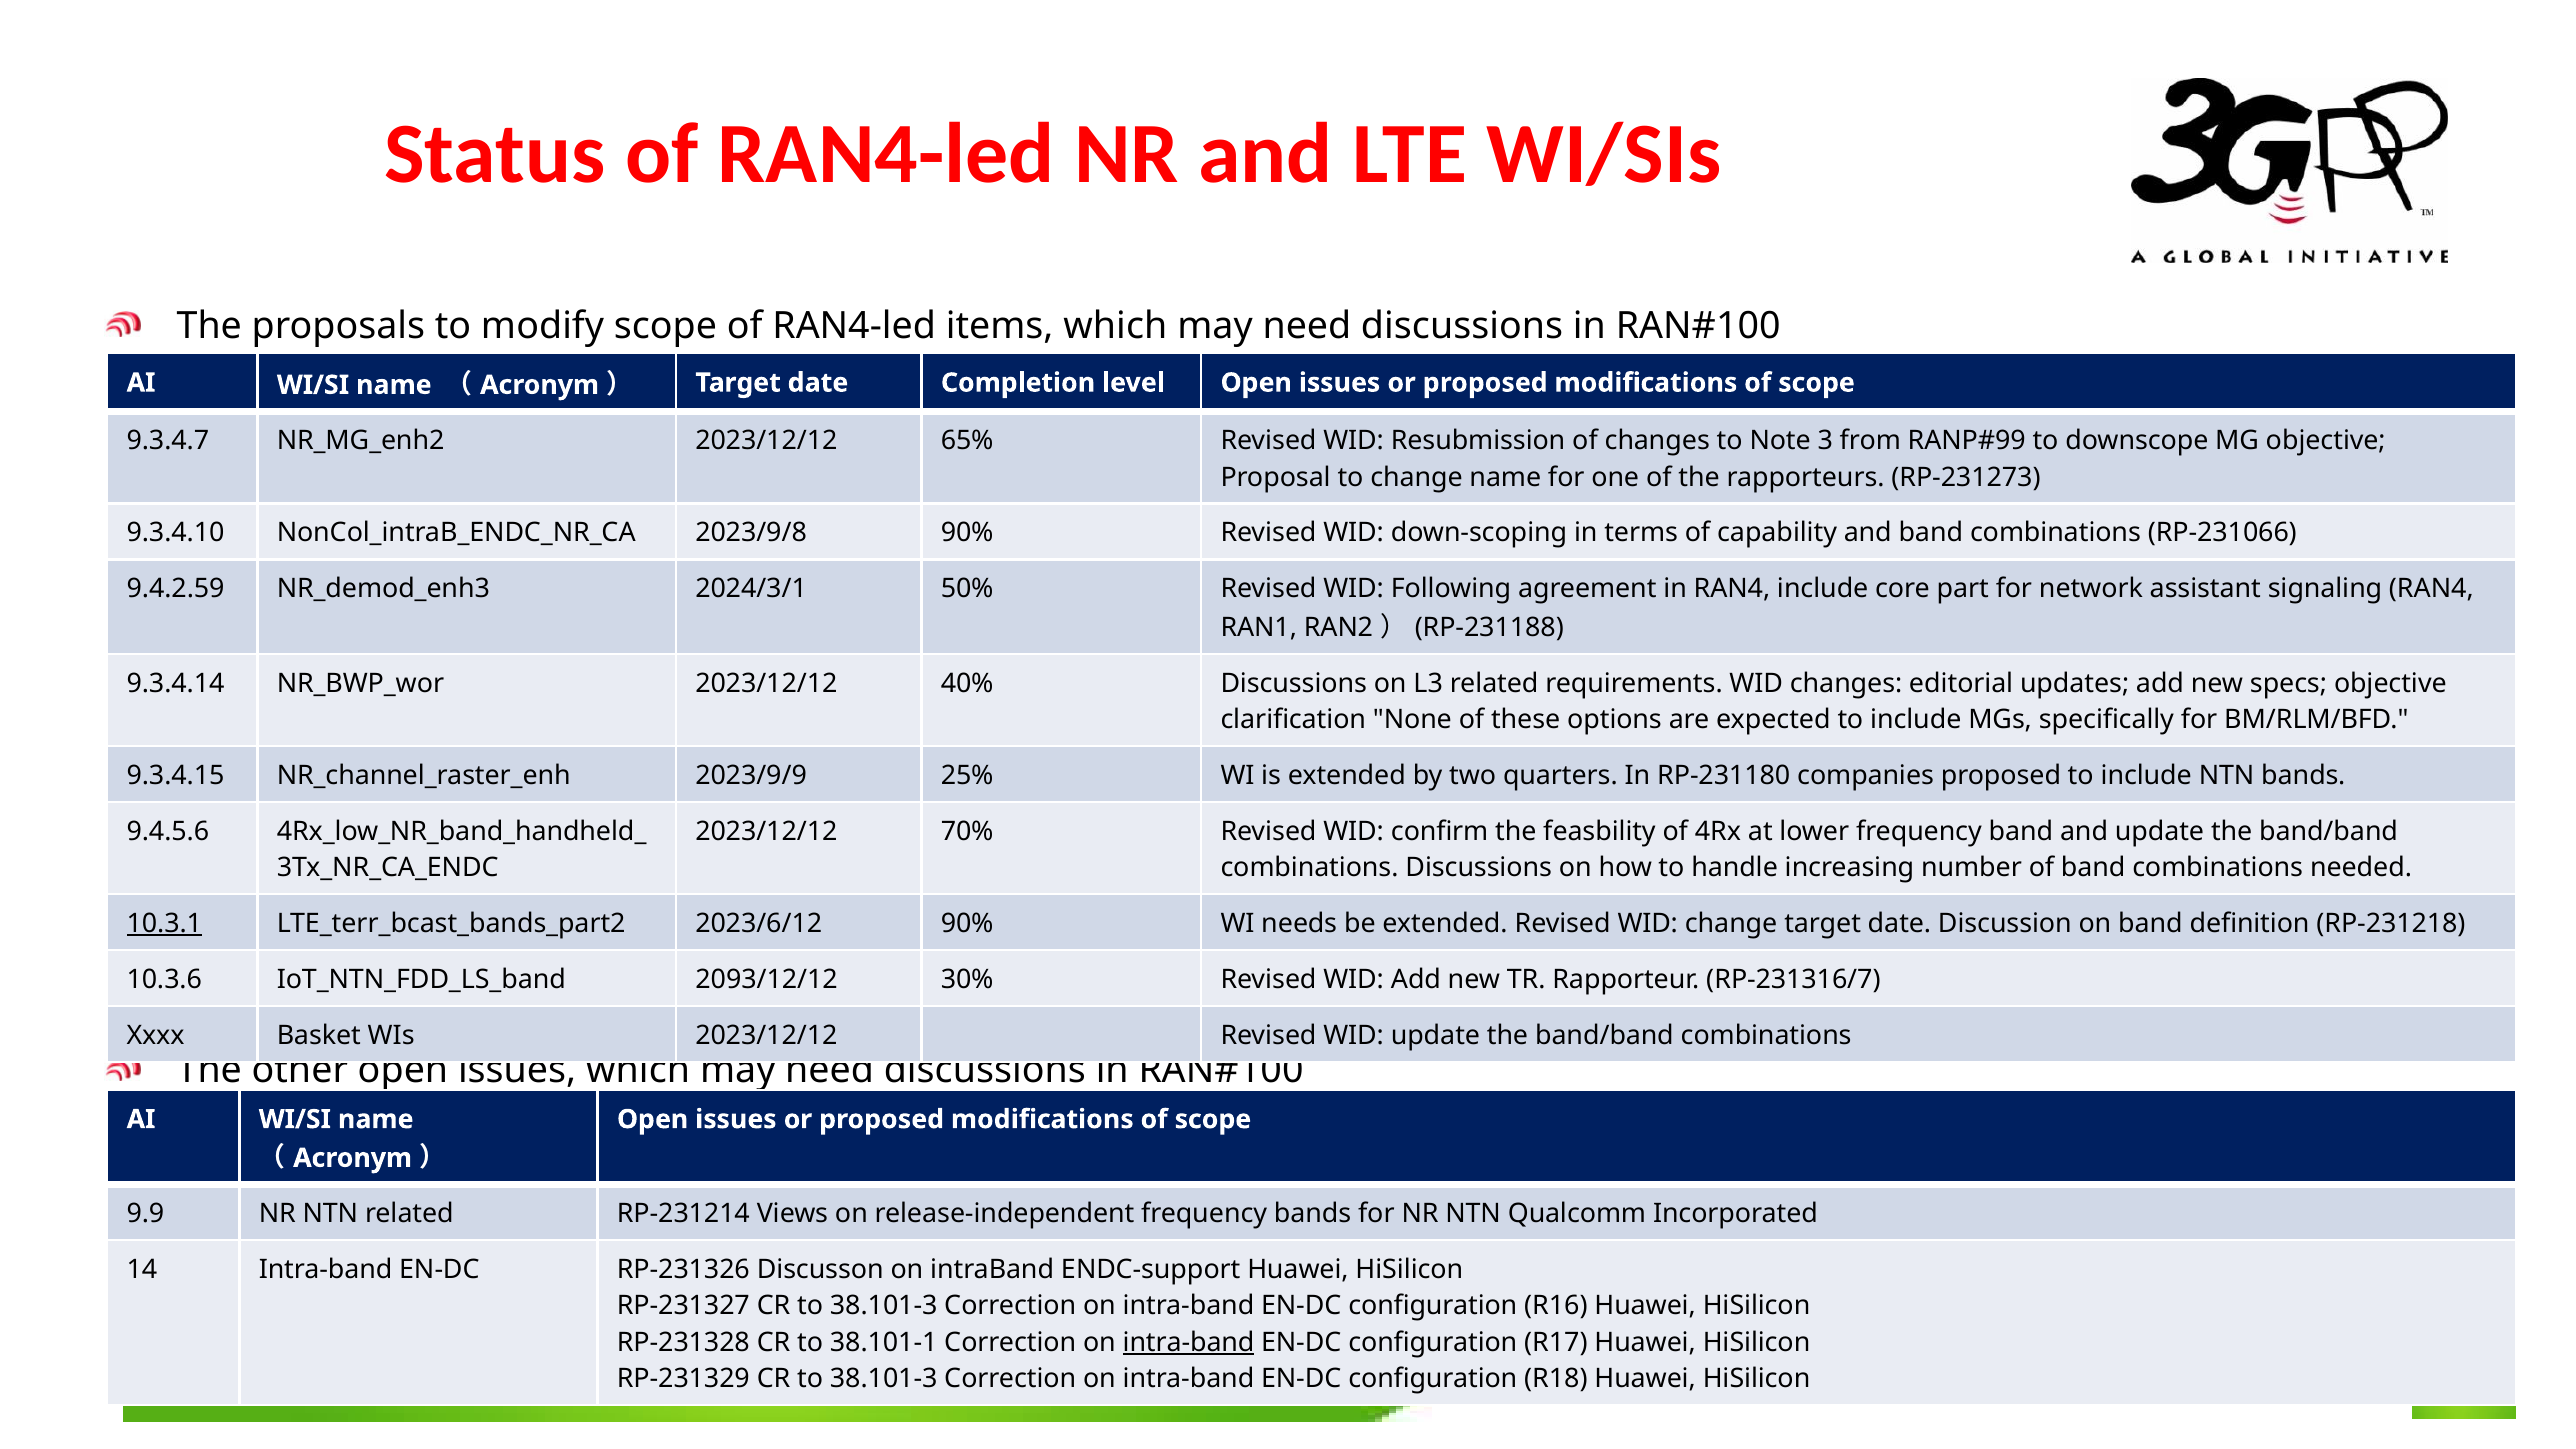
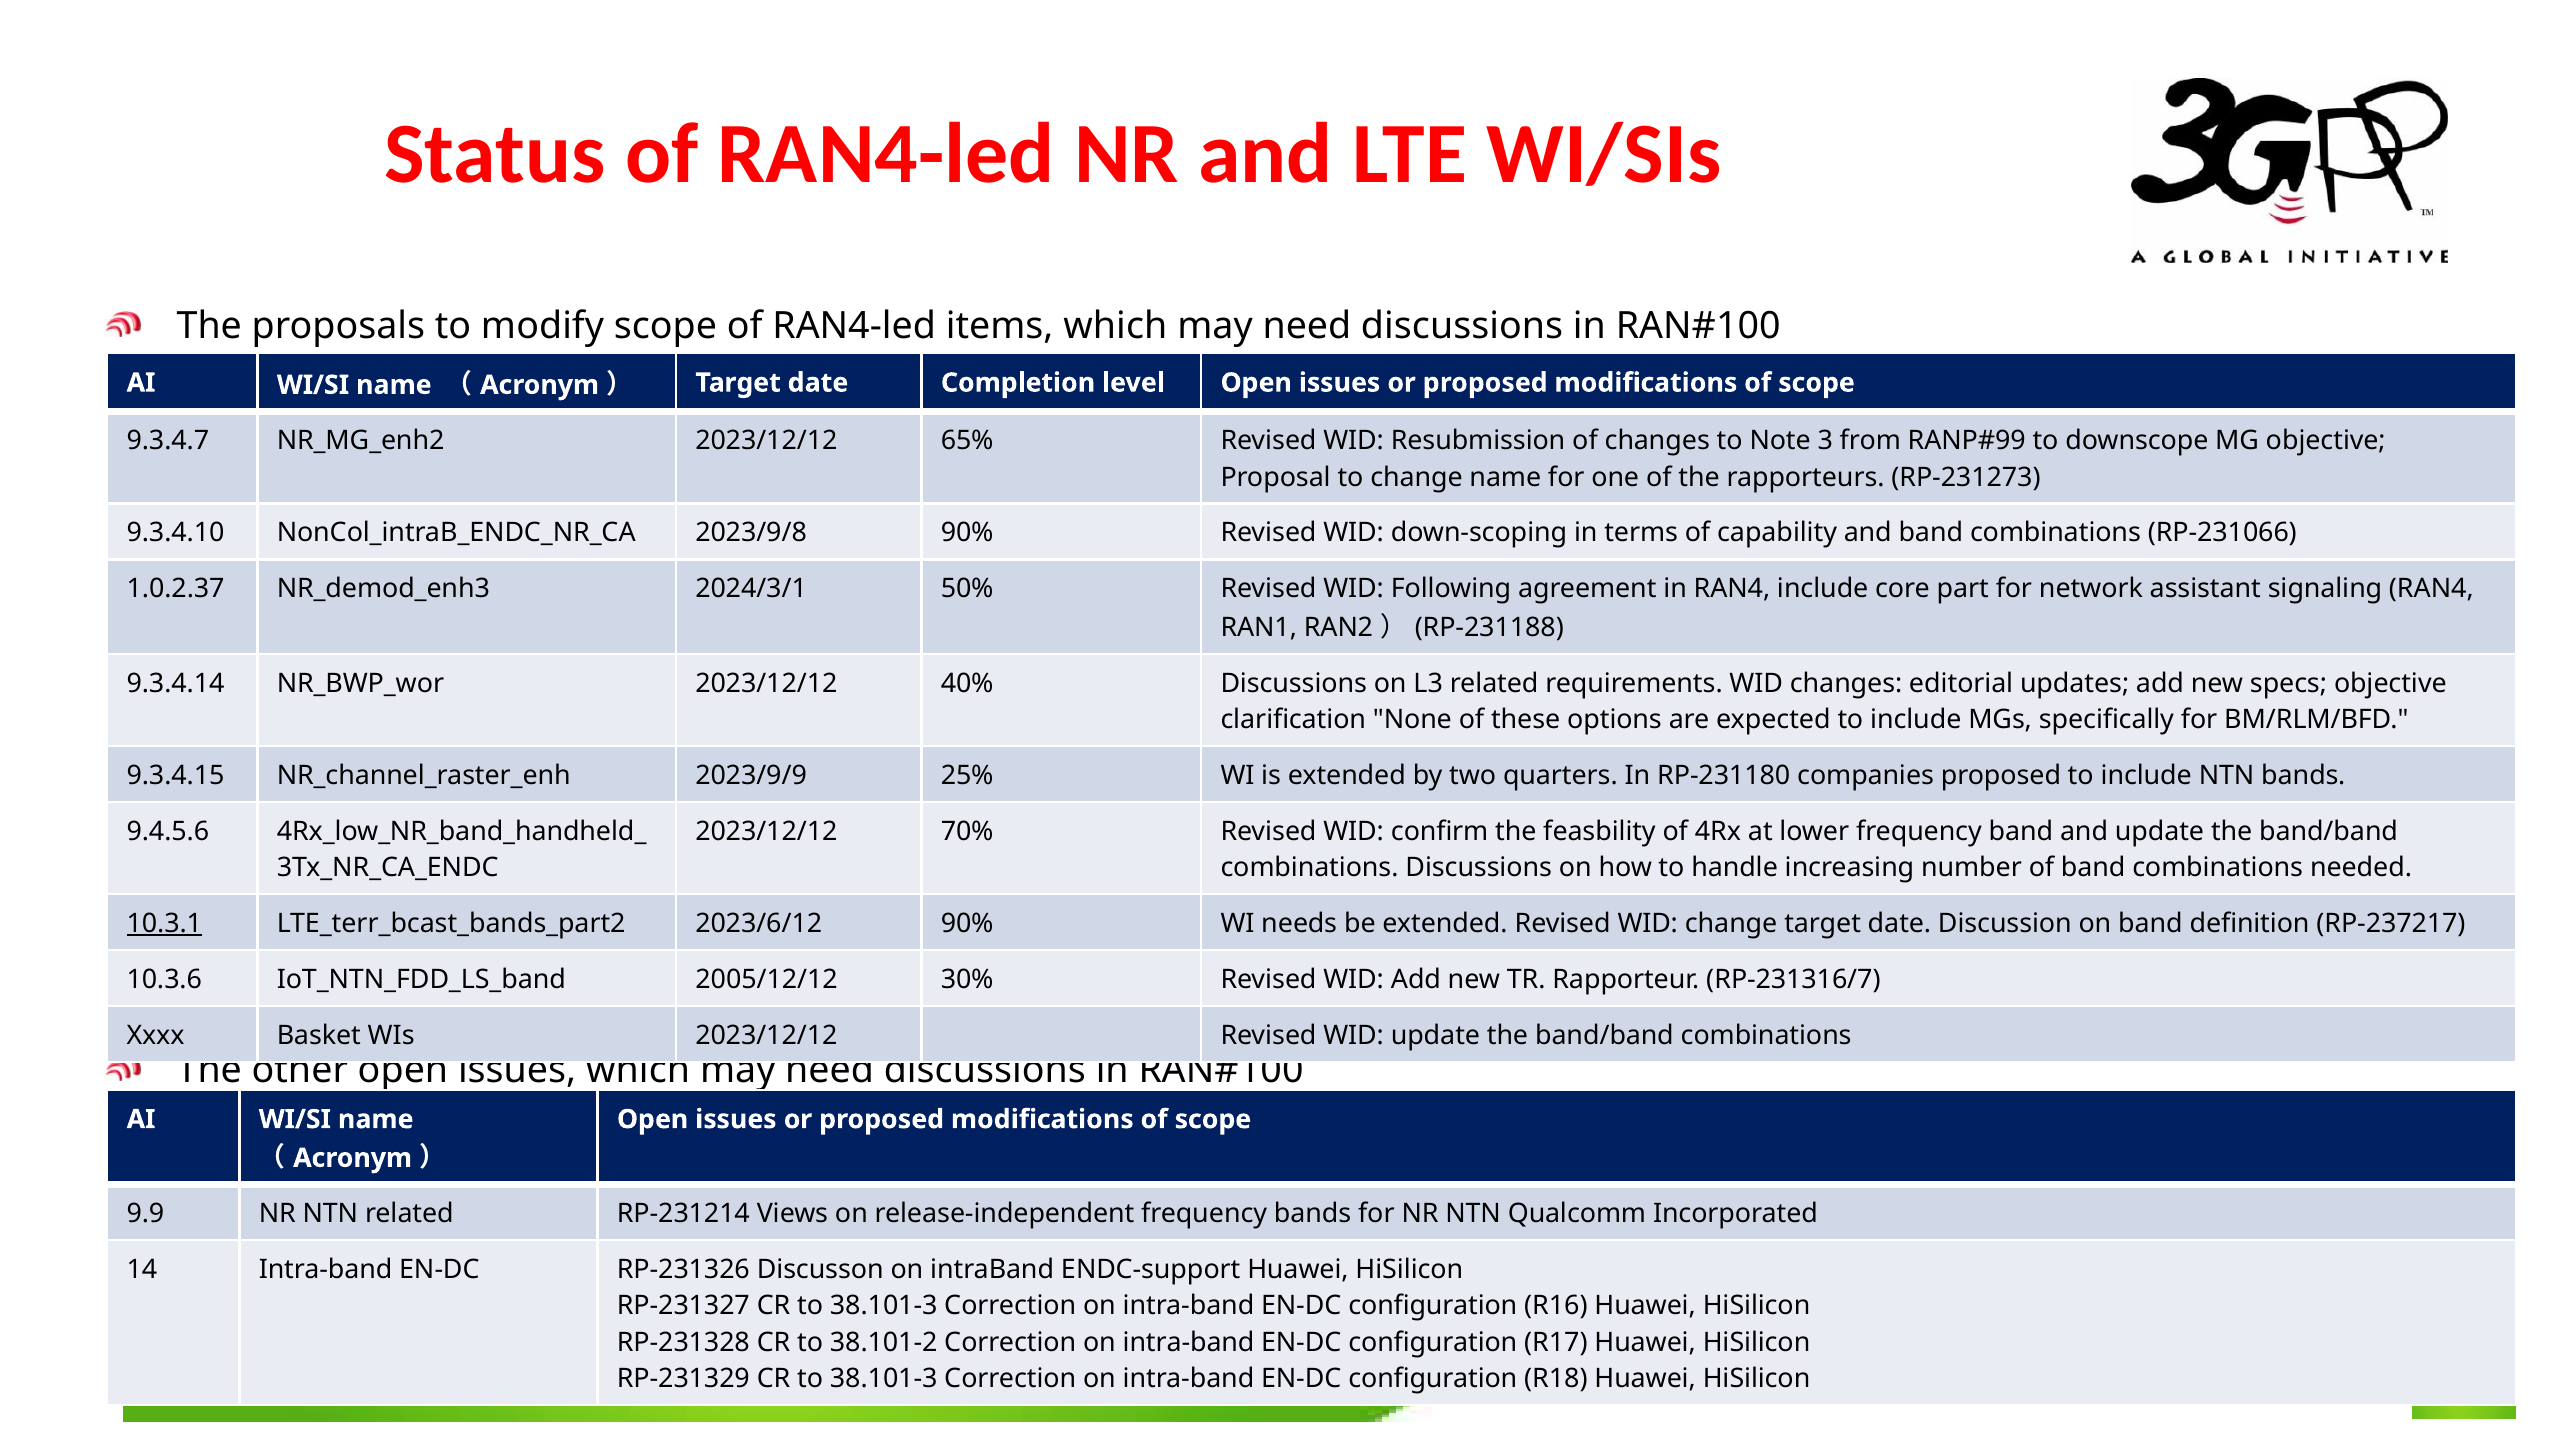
9.4.2.59: 9.4.2.59 -> 1.0.2.37 (176, 589)
RP-231218: RP-231218 -> RP-237217 (2391, 924)
2093/12/12: 2093/12/12 -> 2005/12/12 (767, 980)
38.101-1: 38.101-1 -> 38.101-2 (884, 1343)
intra-band underline: present -> none (1189, 1343)
